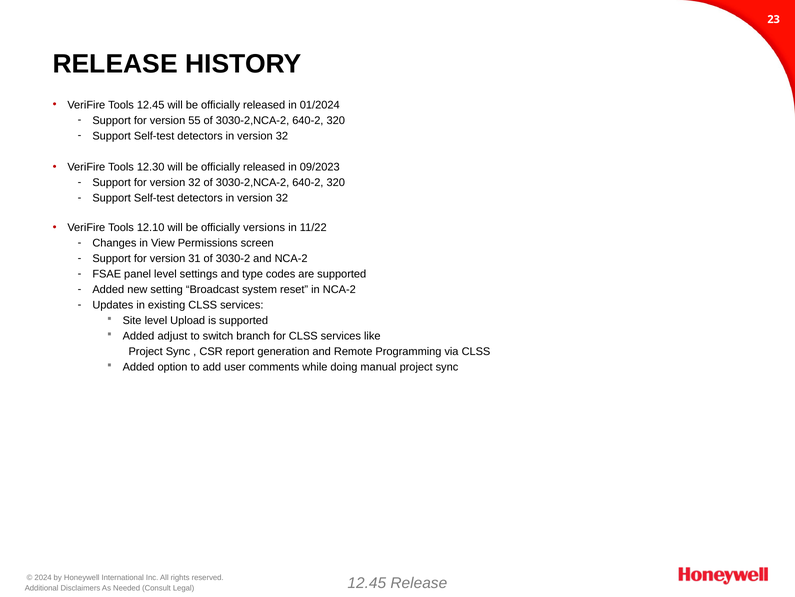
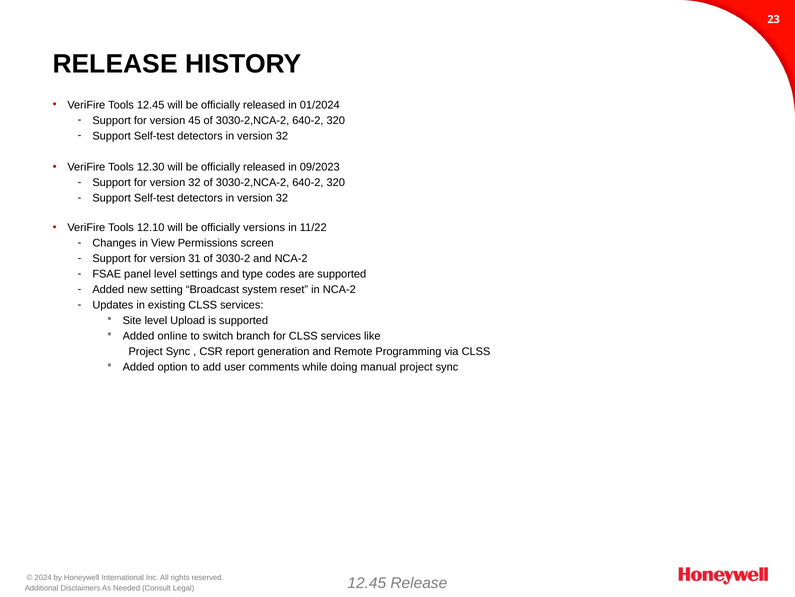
55: 55 -> 45 (194, 120)
adjust: adjust -> online (172, 336)
